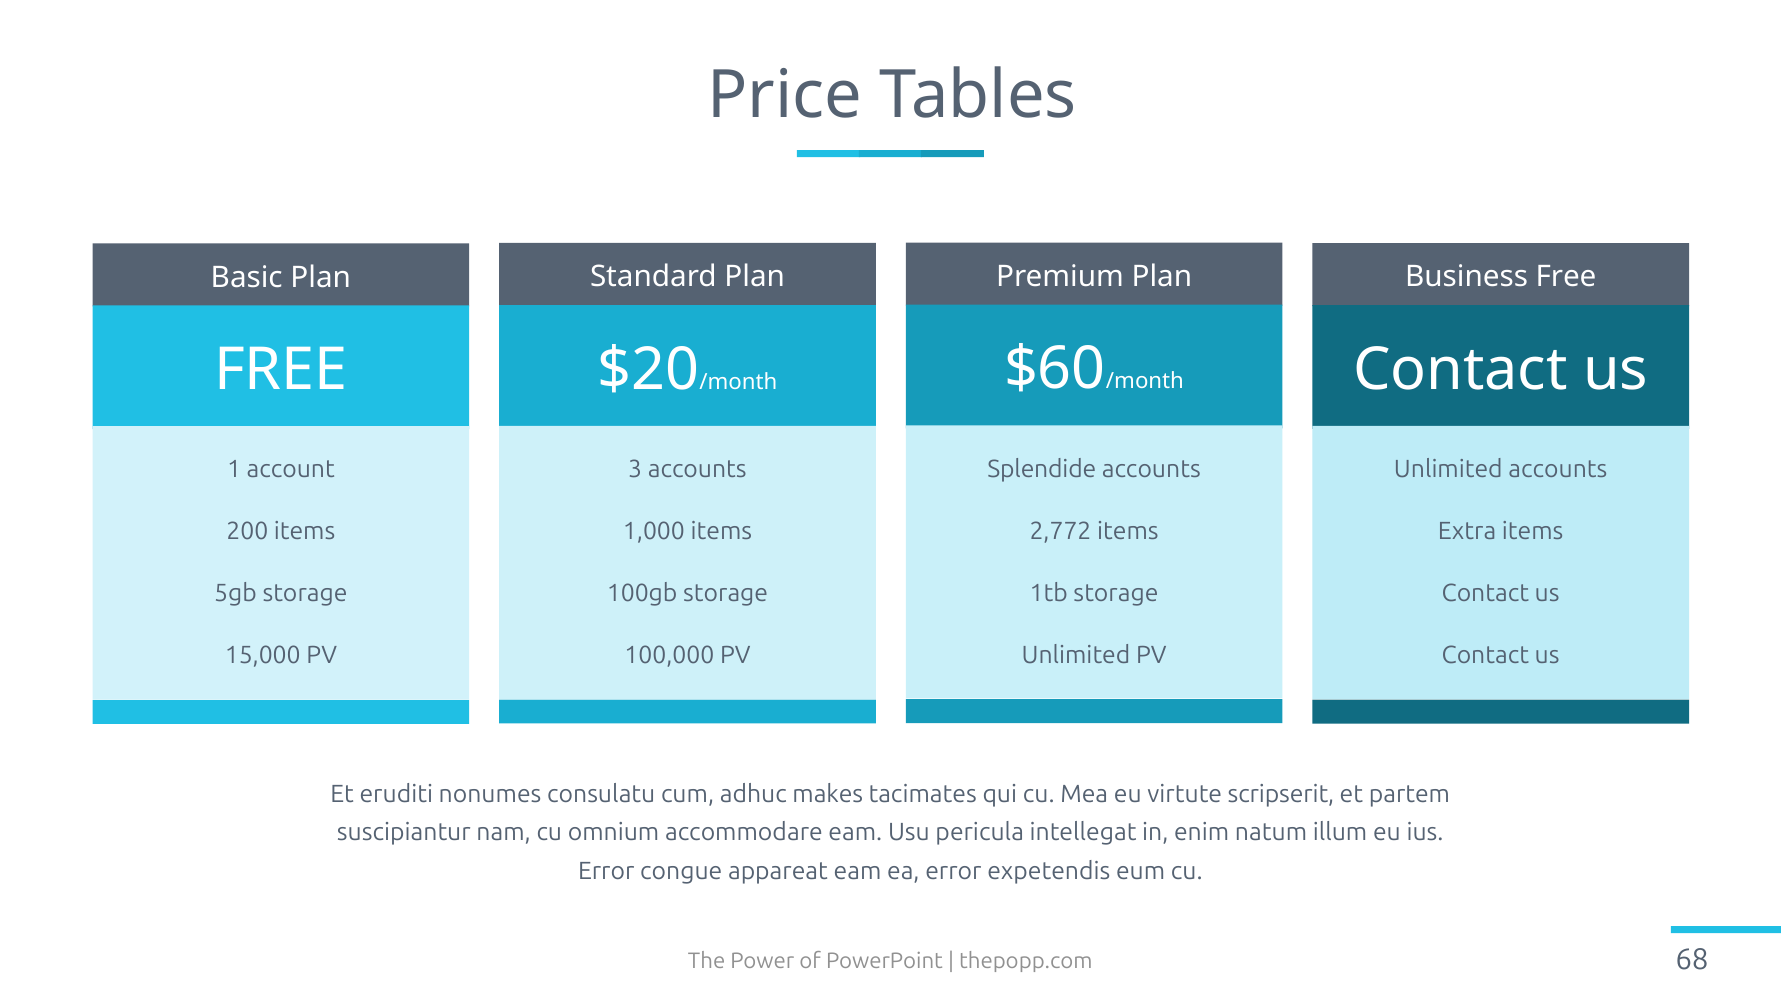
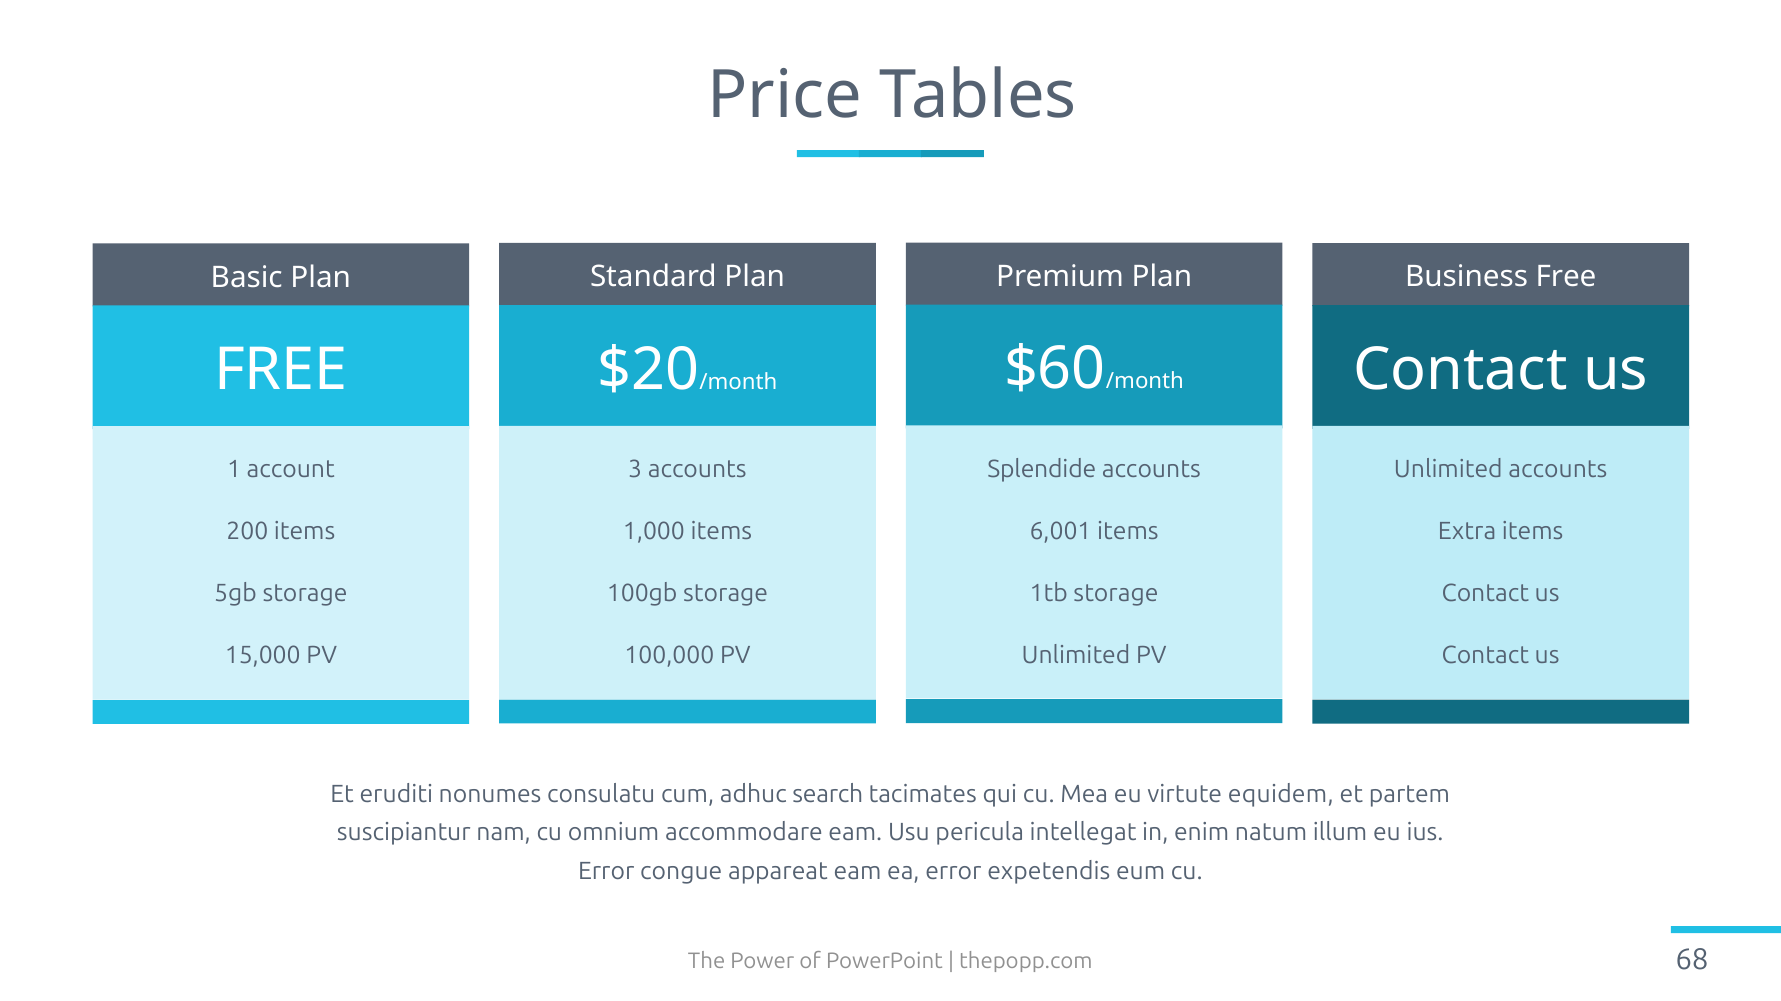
2,772: 2,772 -> 6,001 (1060, 531)
makes: makes -> search (828, 795)
scripserit: scripserit -> equidem (1281, 795)
